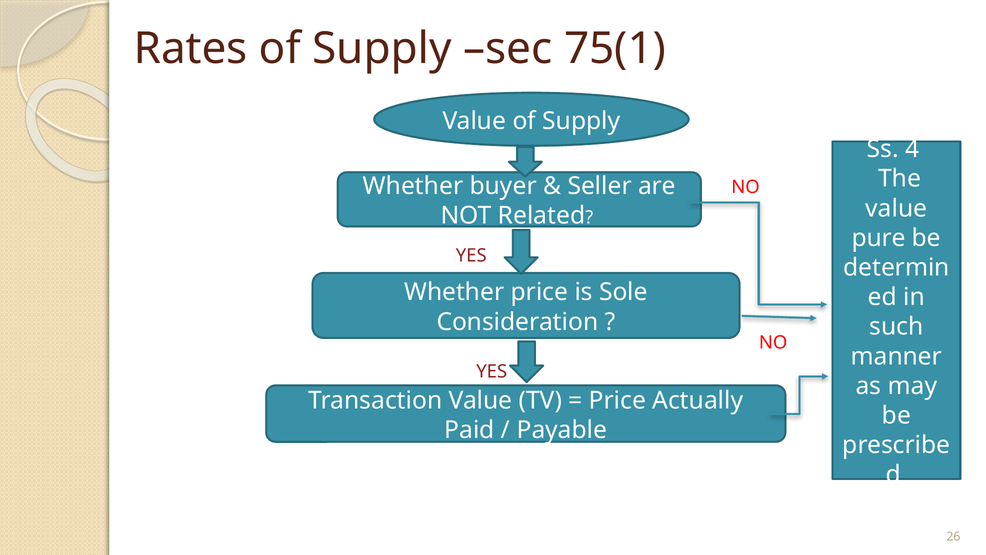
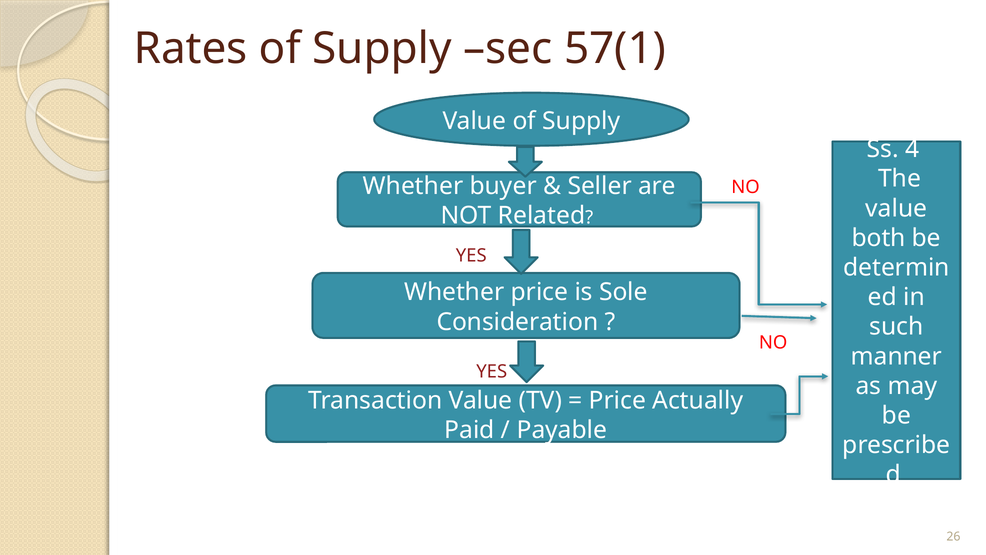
75(1: 75(1 -> 57(1 (615, 49)
pure: pure -> both (879, 238)
